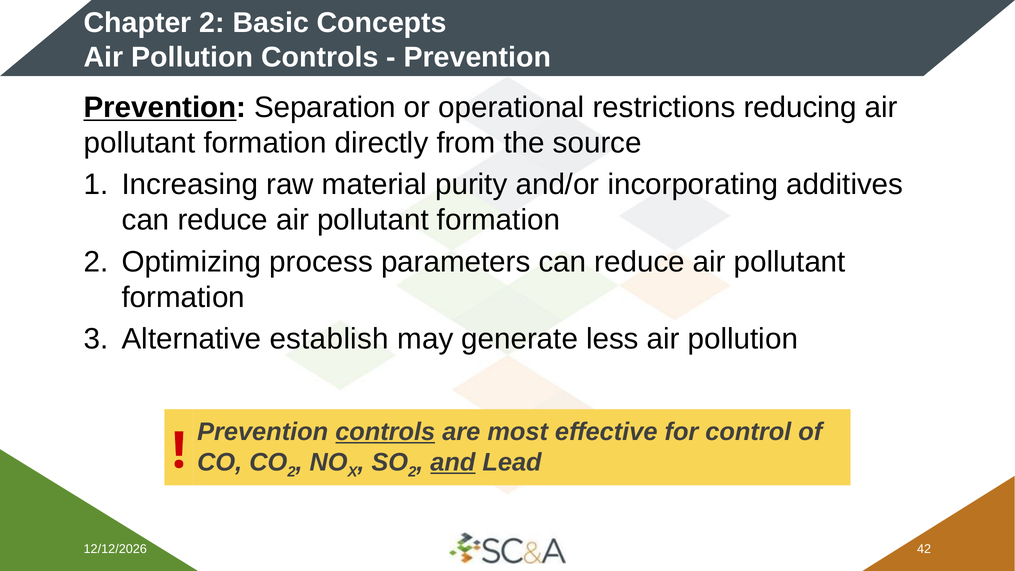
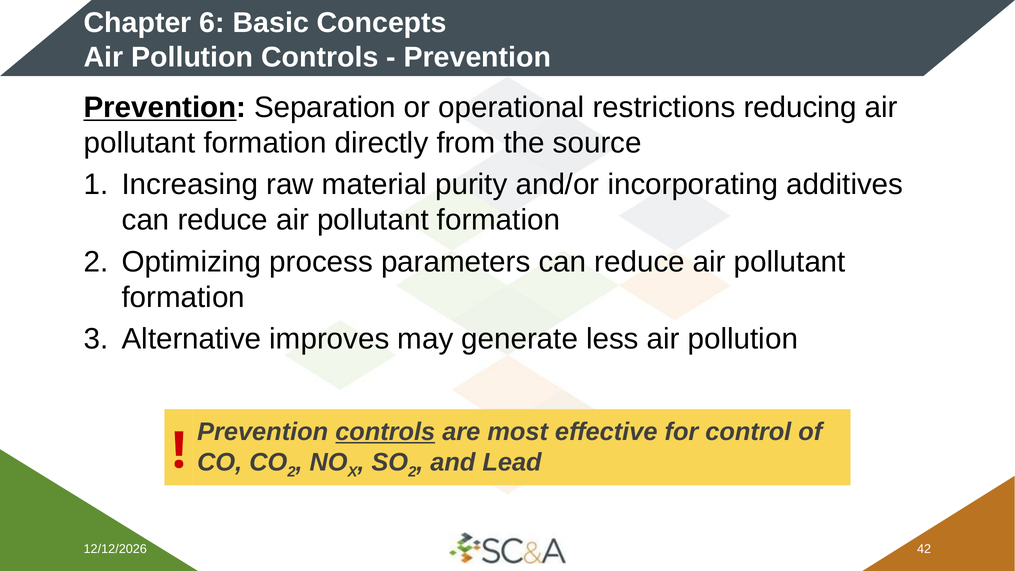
Chapter 2: 2 -> 6 (212, 23)
establish: establish -> improves (329, 339)
and underline: present -> none (453, 462)
